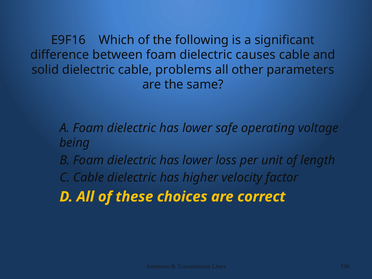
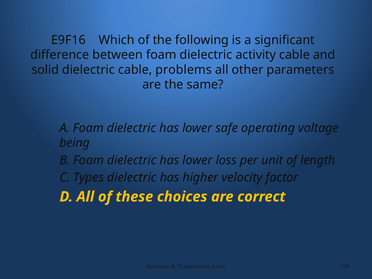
causes: causes -> activity (256, 55)
C Cable: Cable -> Types (89, 178)
